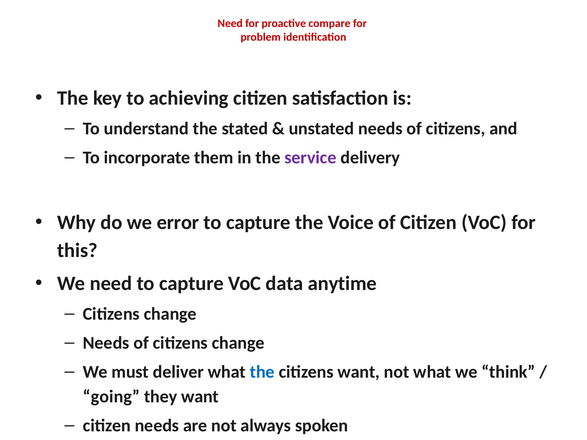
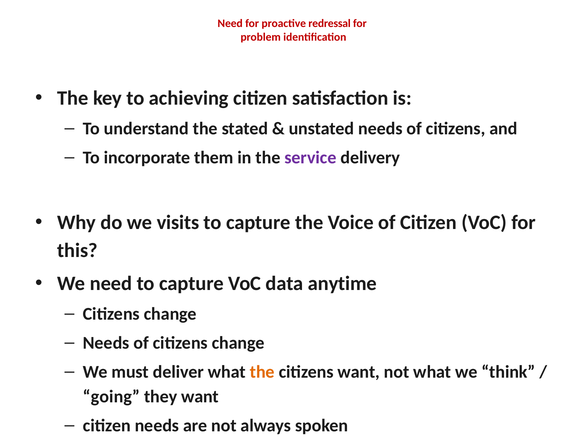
compare: compare -> redressal (330, 23)
error: error -> visits (178, 223)
the colour: blue -> orange (262, 372)
